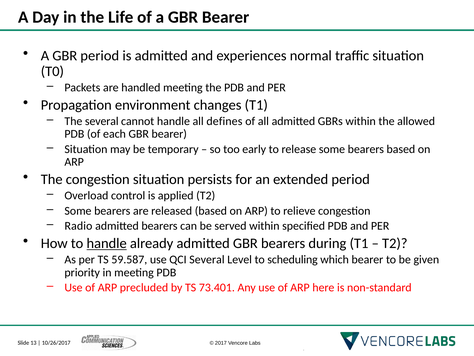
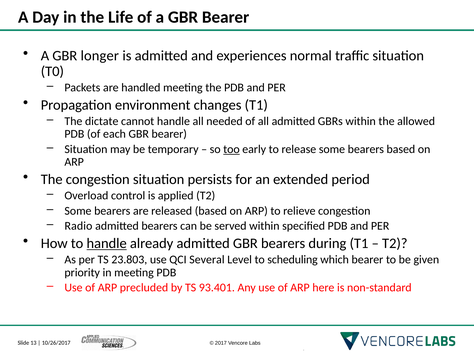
GBR period: period -> longer (100, 56)
The several: several -> dictate (102, 121)
defines: defines -> needed (224, 121)
too underline: none -> present (231, 149)
59.587: 59.587 -> 23.803 (129, 259)
73.401: 73.401 -> 93.401 (217, 287)
